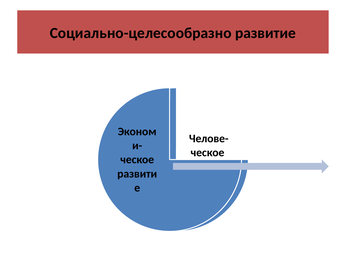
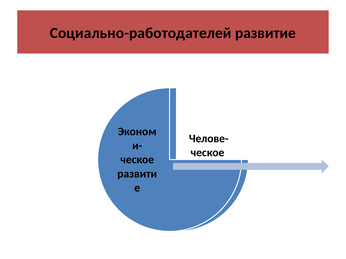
Социально-целесообразно: Социально-целесообразно -> Социально-работодателей (141, 33)
